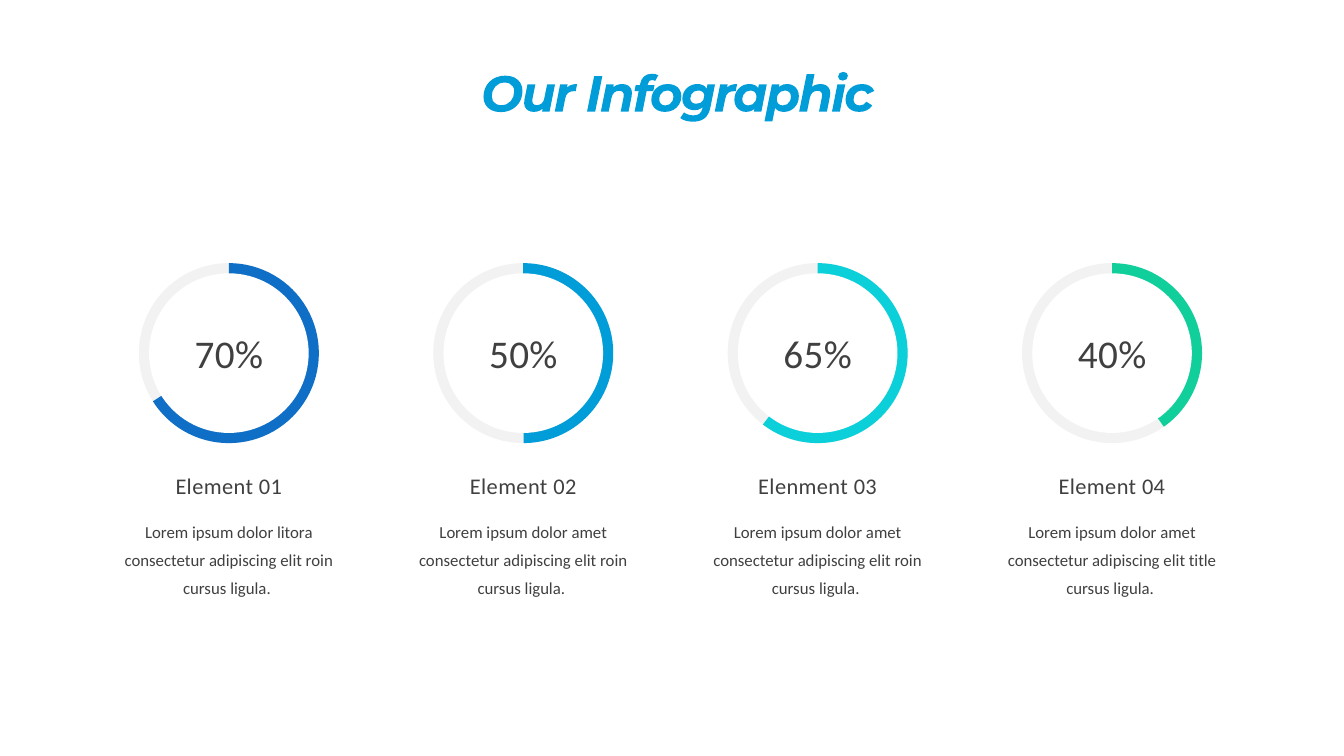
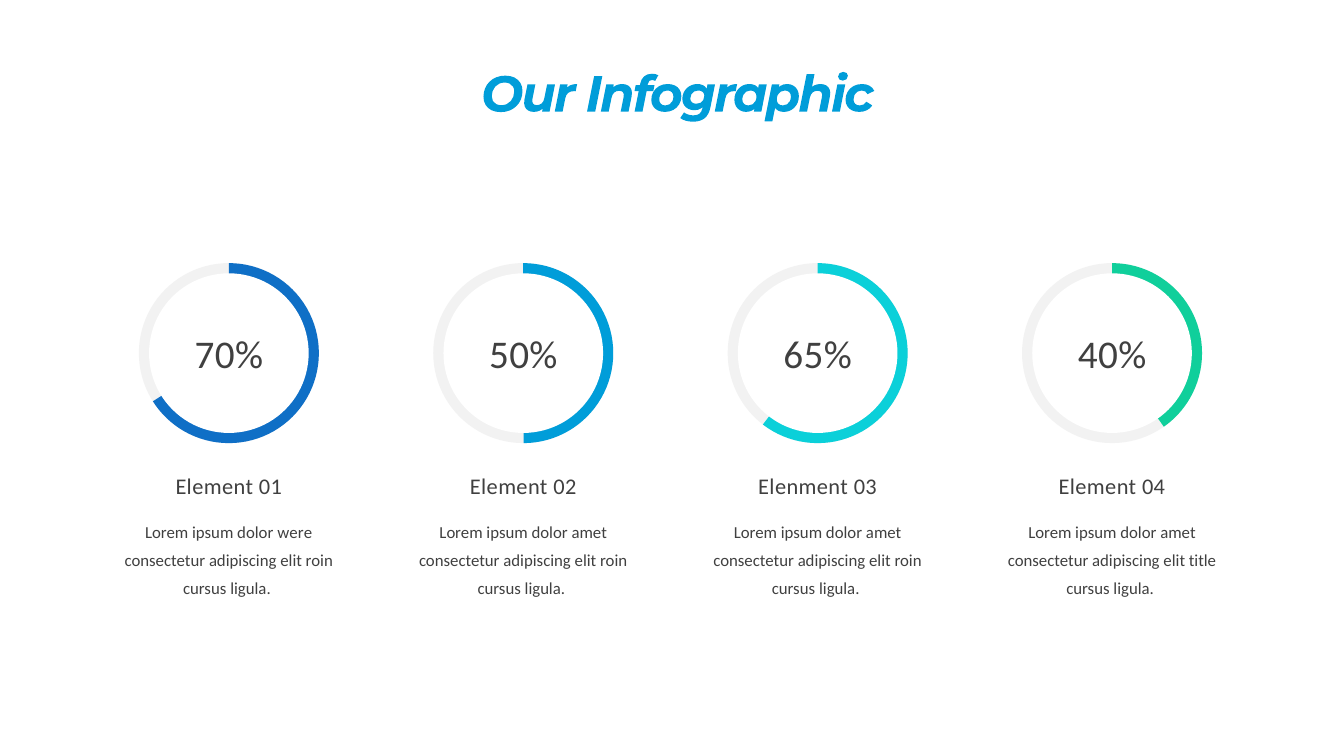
litora: litora -> were (295, 533)
